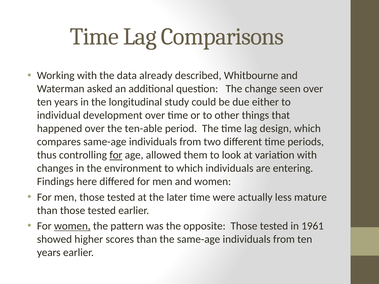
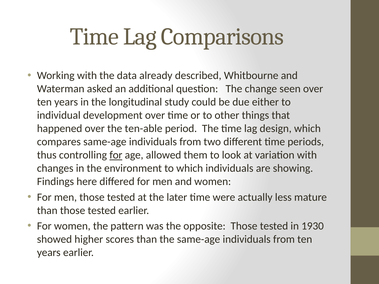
entering: entering -> showing (293, 168)
women underline: present -> none (72, 226)
1961: 1961 -> 1930 (313, 226)
